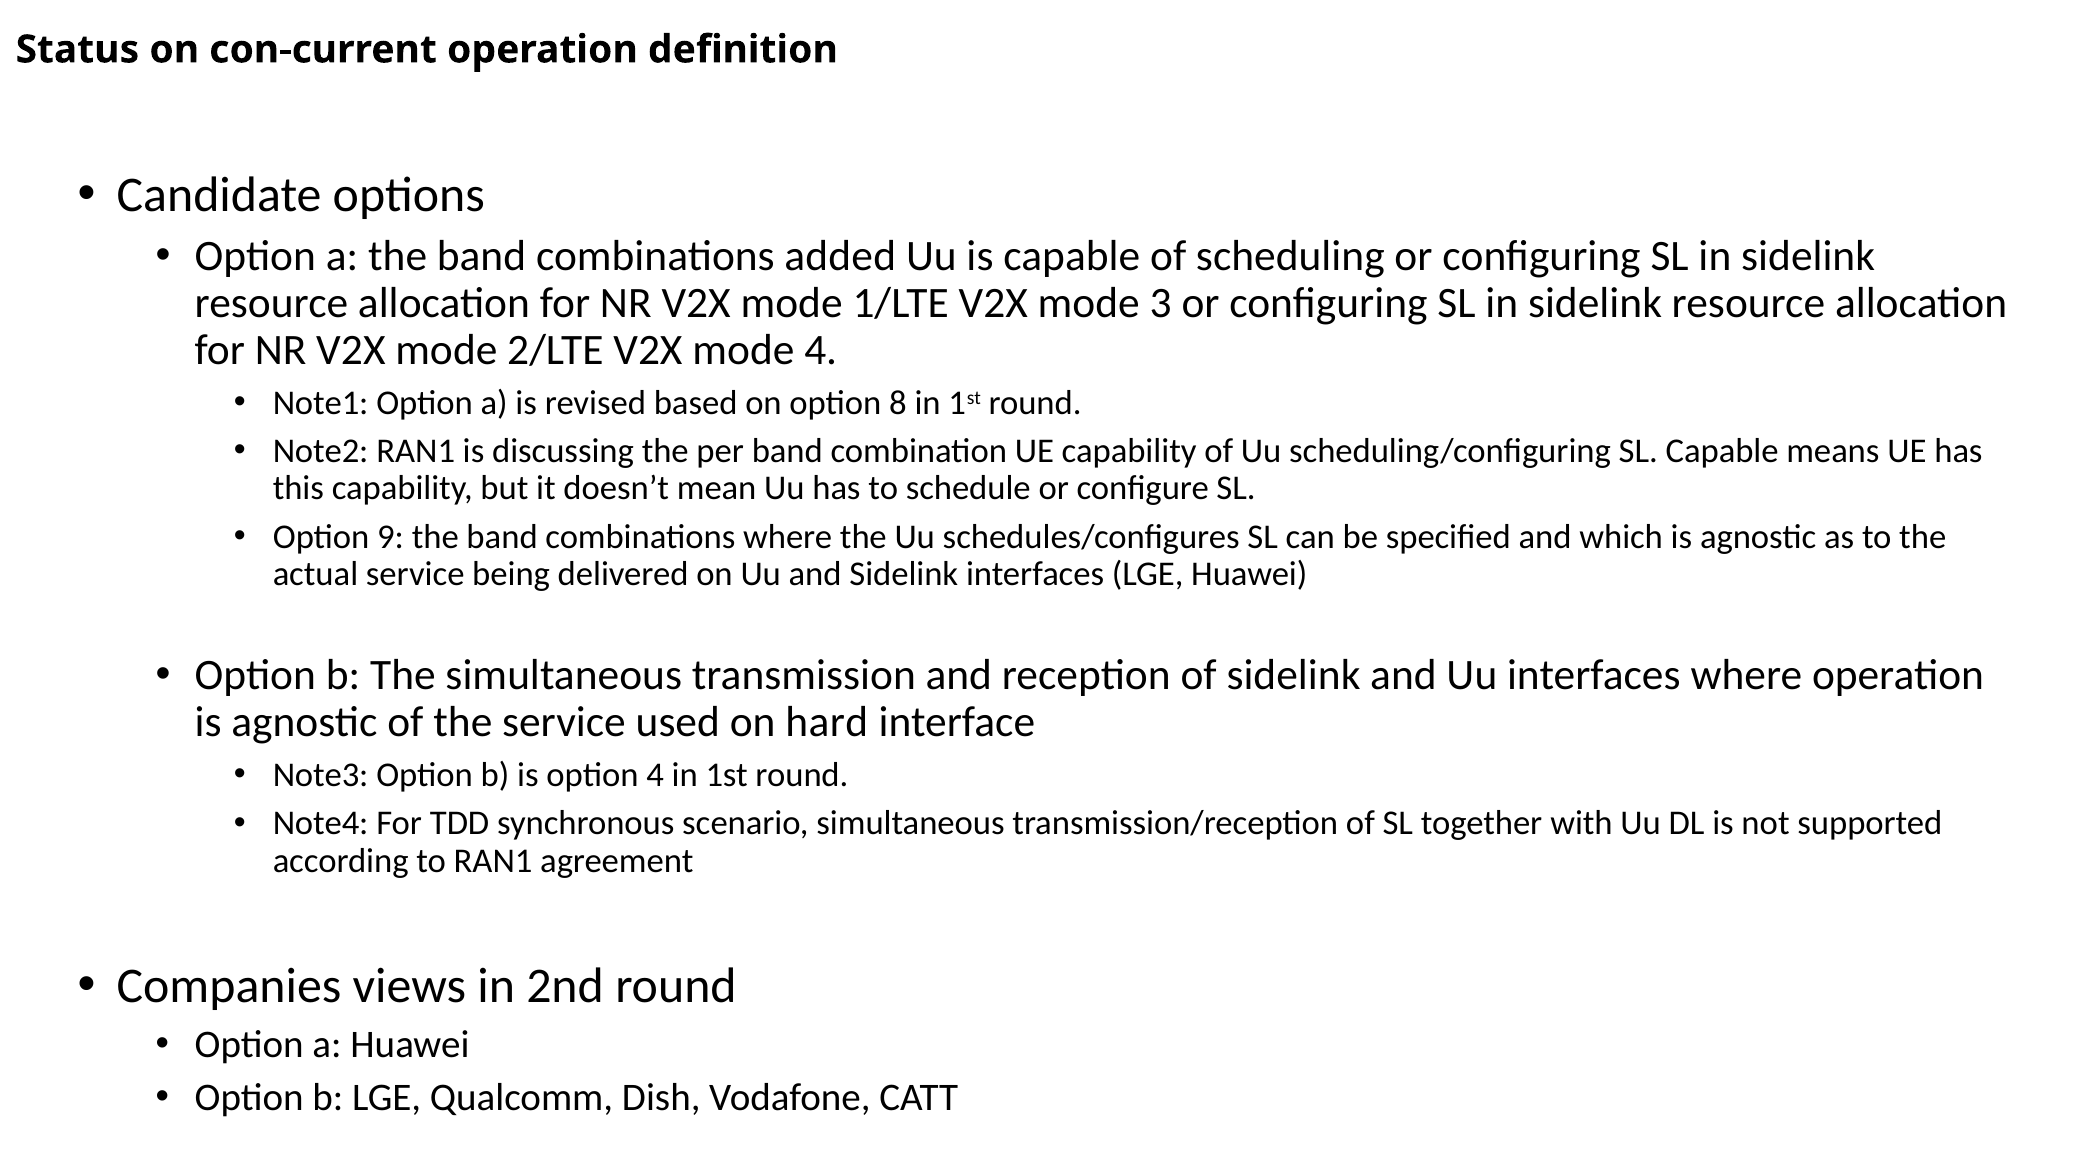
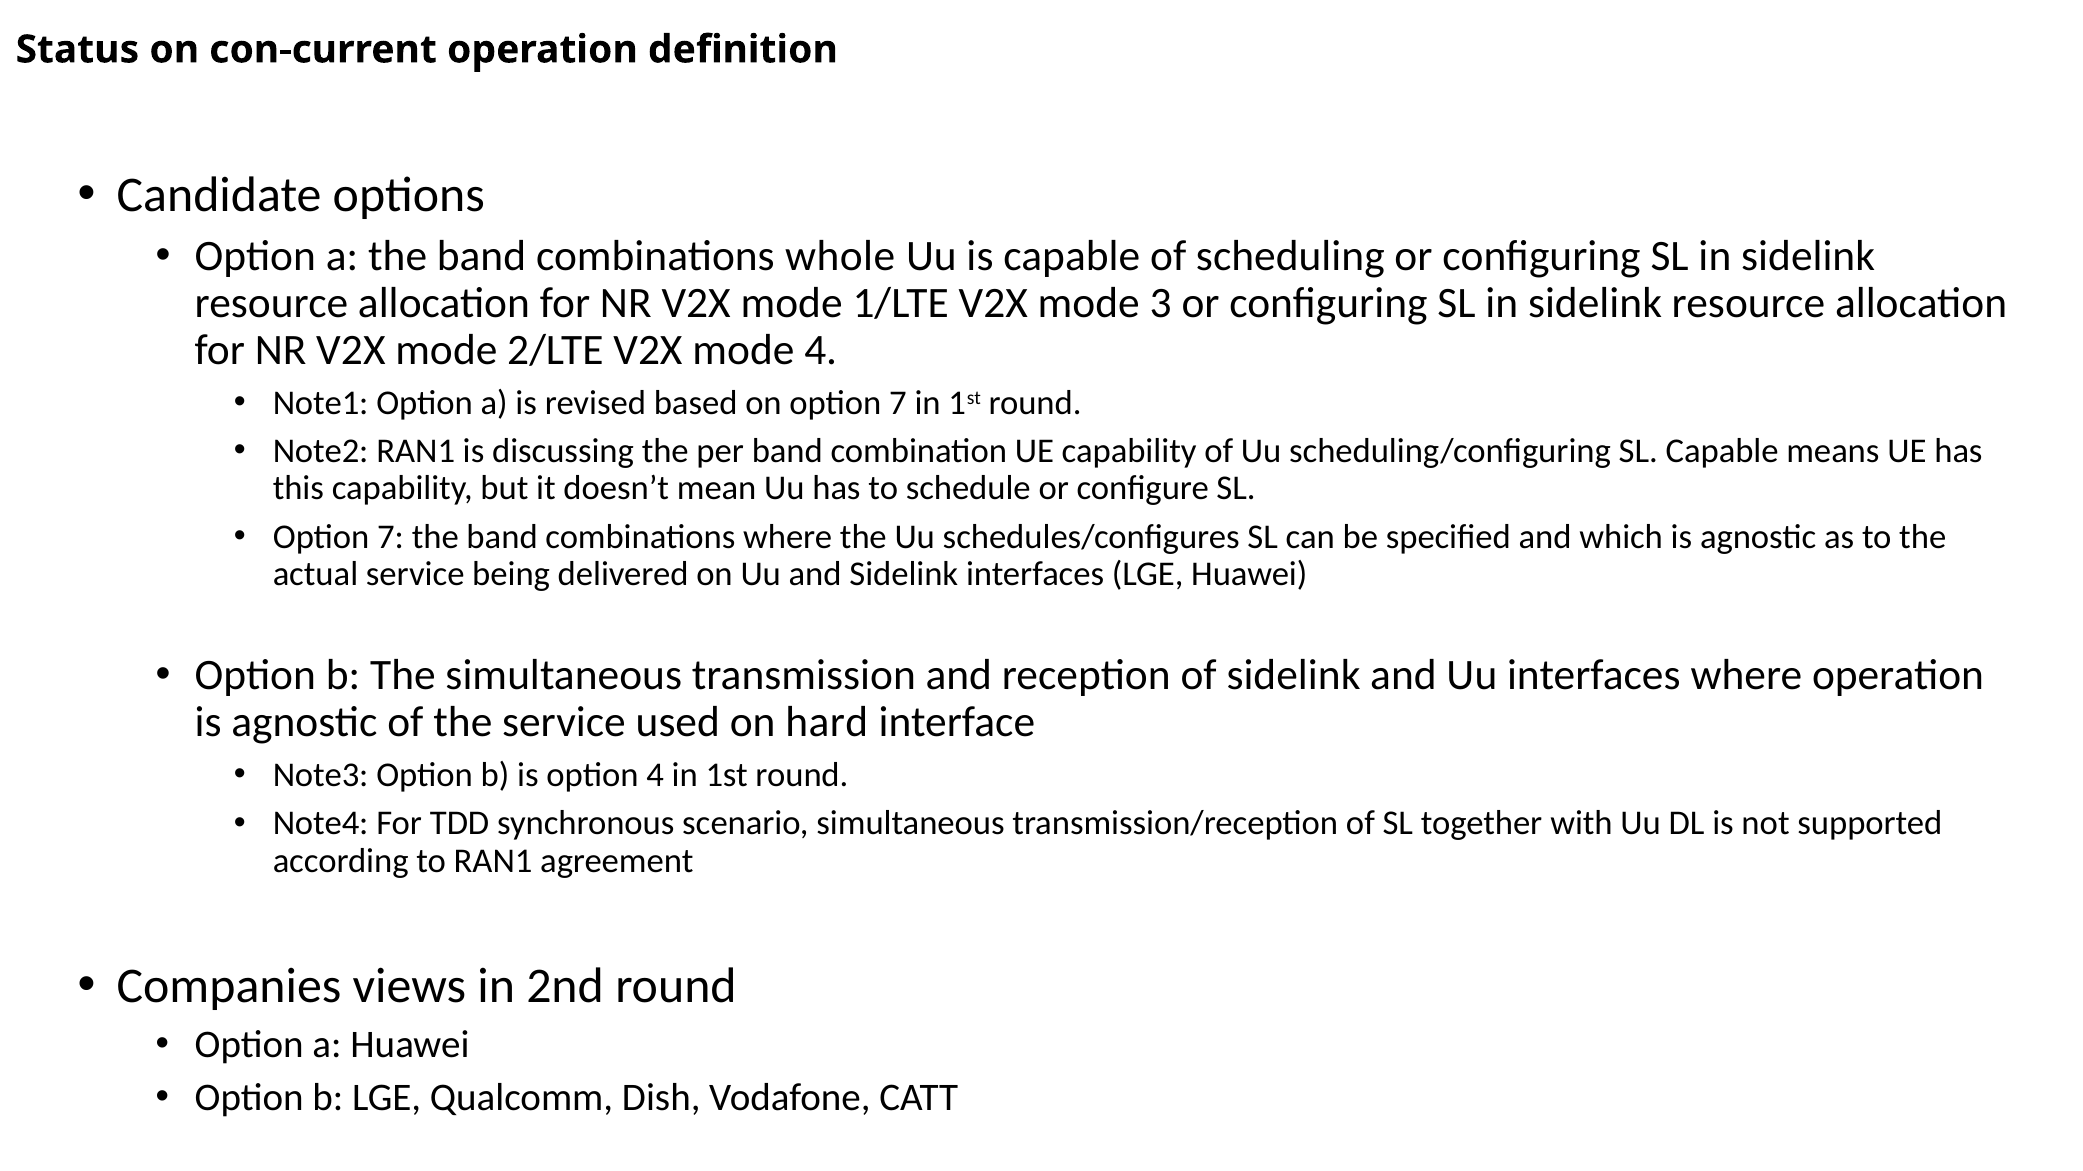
added: added -> whole (840, 256)
on option 8: 8 -> 7 (898, 403)
9: 9 -> 7 (391, 537)
